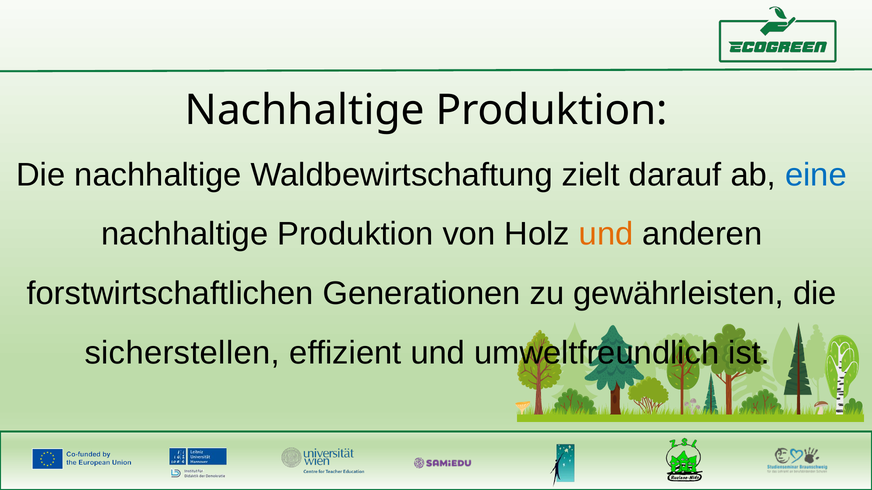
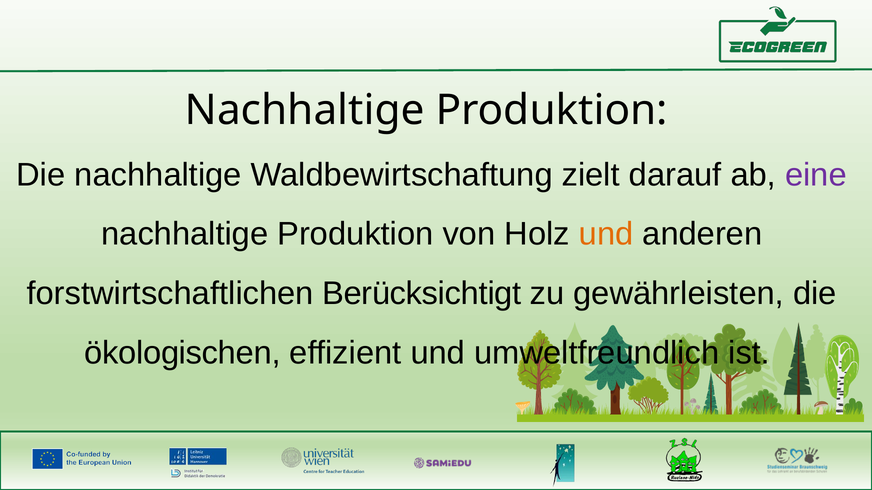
eine colour: blue -> purple (816, 175)
Generationen: Generationen -> Berücksichtigt (422, 294)
sicherstellen: sicherstellen -> ökologischen (183, 353)
